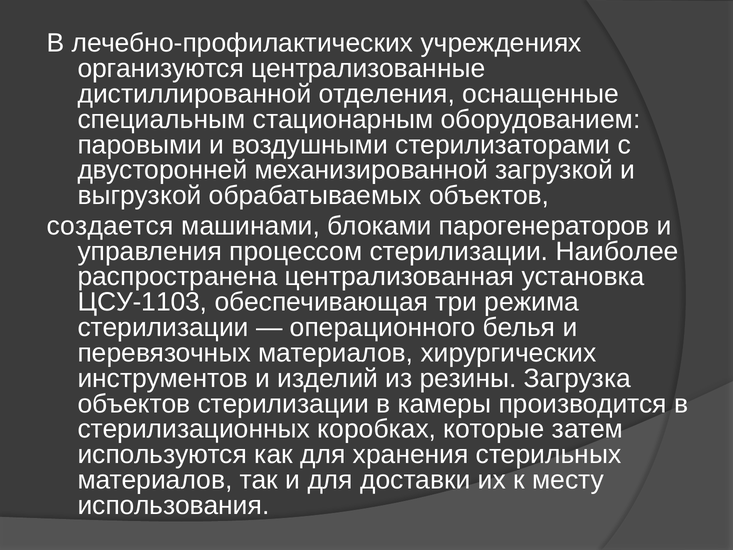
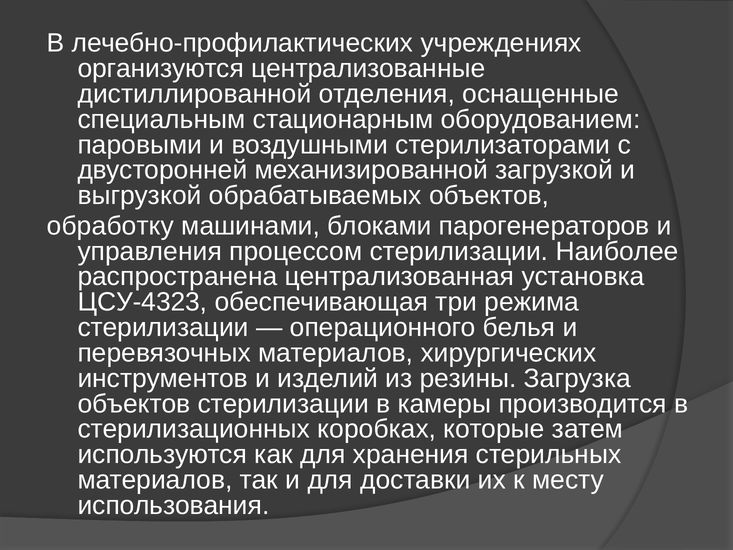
создается: создается -> обработку (110, 226)
ЦСУ-1103: ЦСУ-1103 -> ЦСУ-4323 (142, 302)
